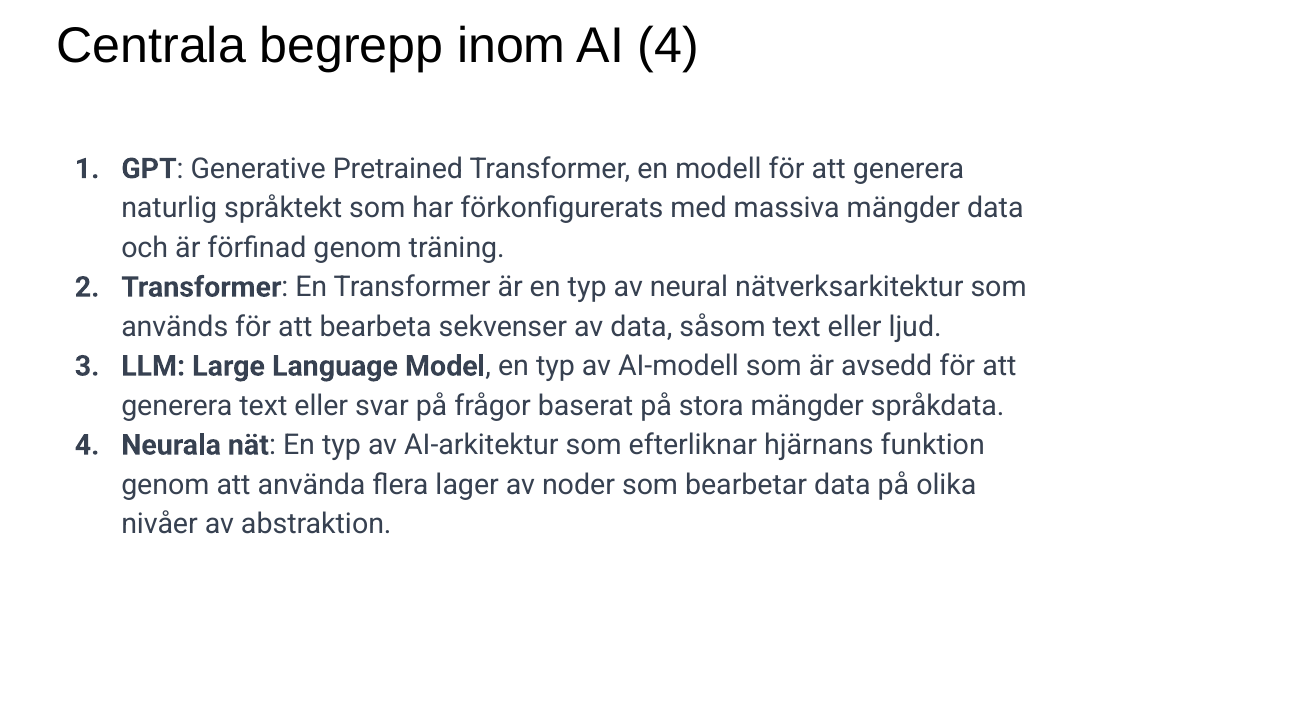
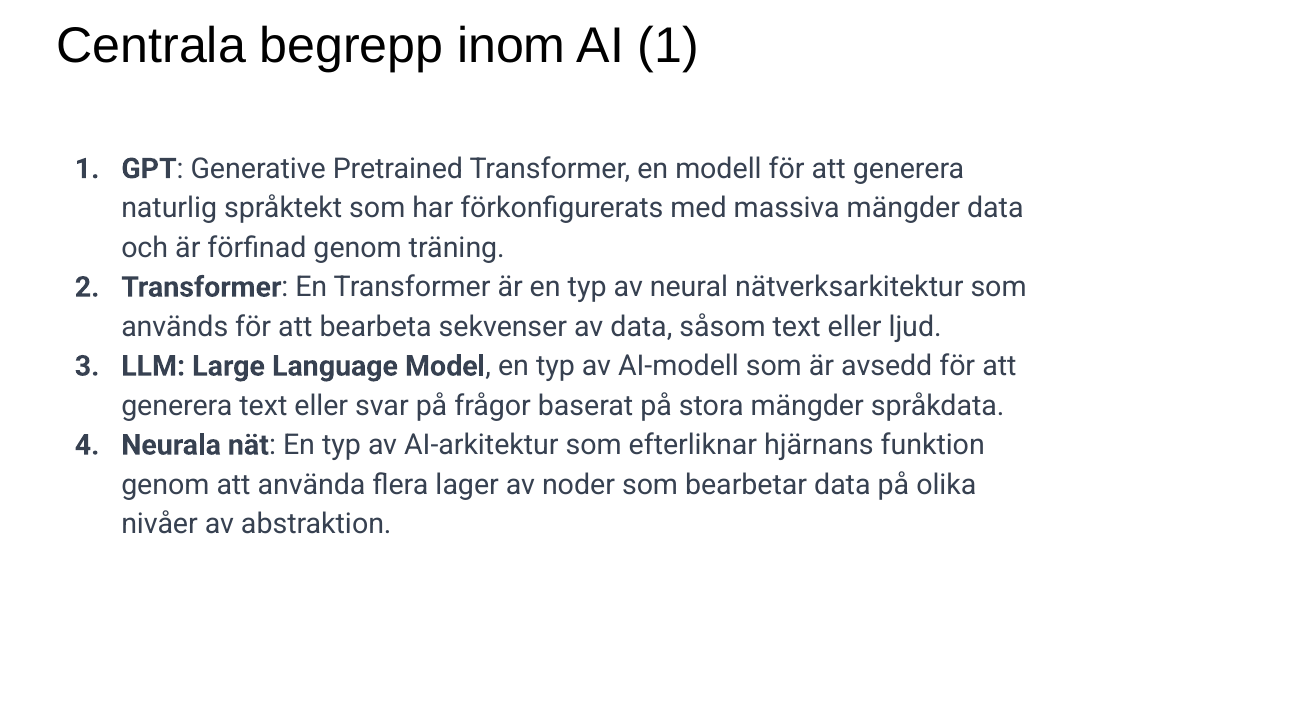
AI 4: 4 -> 1 (668, 46)
